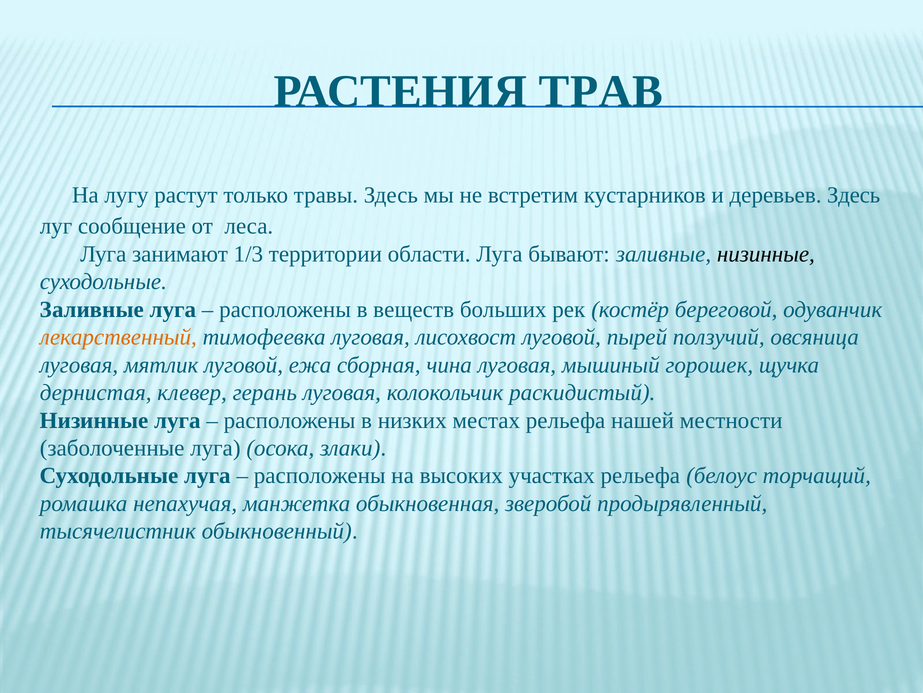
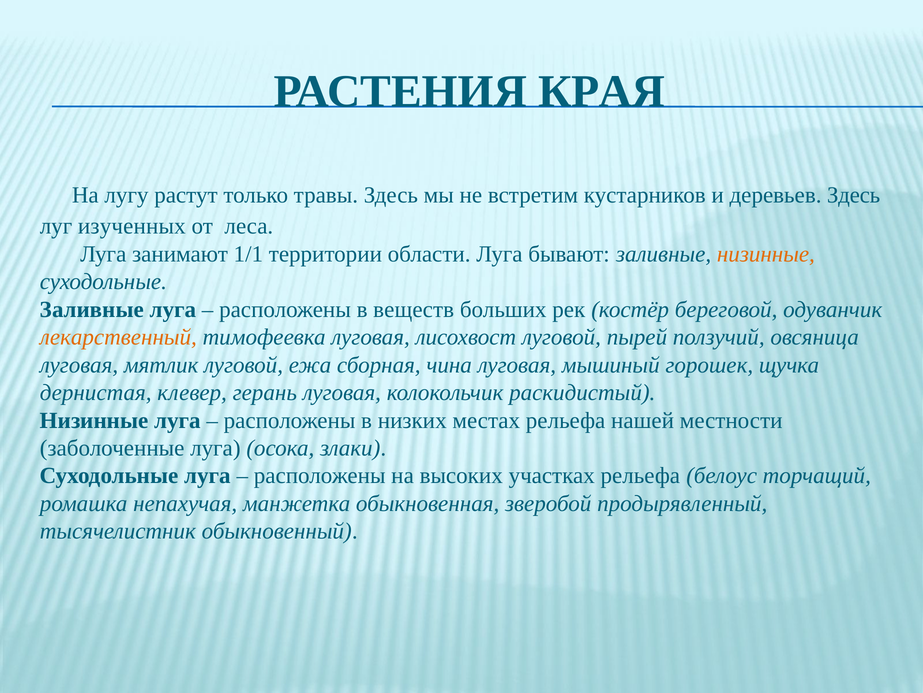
ТРАВ: ТРАВ -> КРАЯ (601, 92)
сообщение: сообщение -> изученных (132, 226)
1/3: 1/3 -> 1/1 (248, 254)
низинные colour: black -> orange (766, 254)
